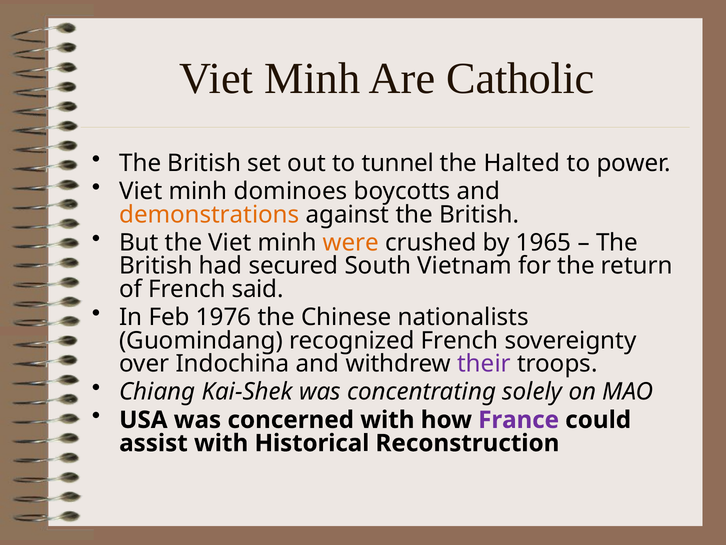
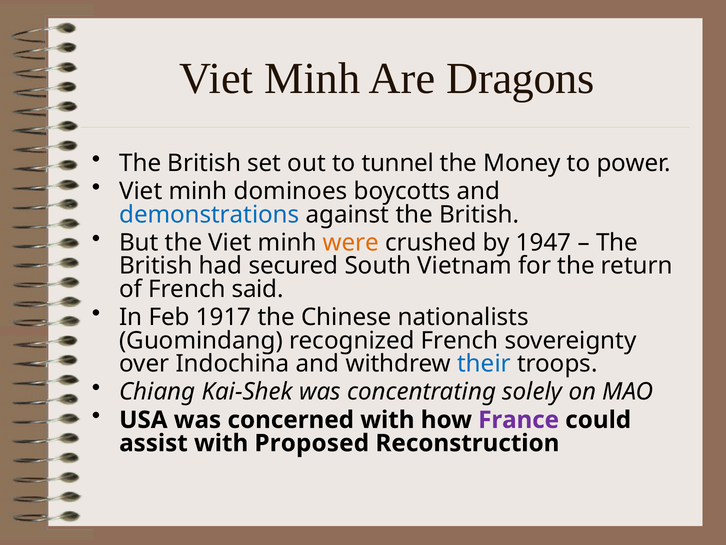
Catholic: Catholic -> Dragons (521, 79)
Halted: Halted -> Money (522, 163)
demonstrations colour: orange -> blue (209, 214)
1965: 1965 -> 1947 (544, 242)
1976: 1976 -> 1917 (224, 317)
their colour: purple -> blue (484, 363)
Historical: Historical -> Proposed (312, 443)
